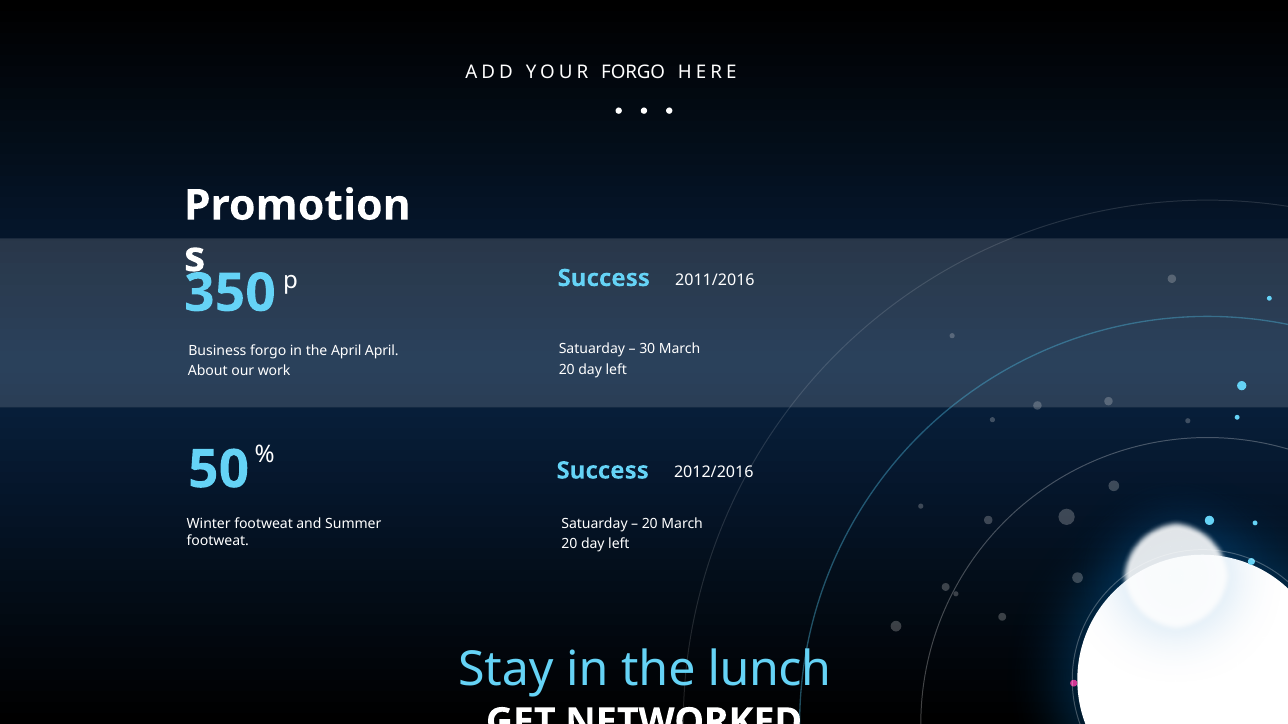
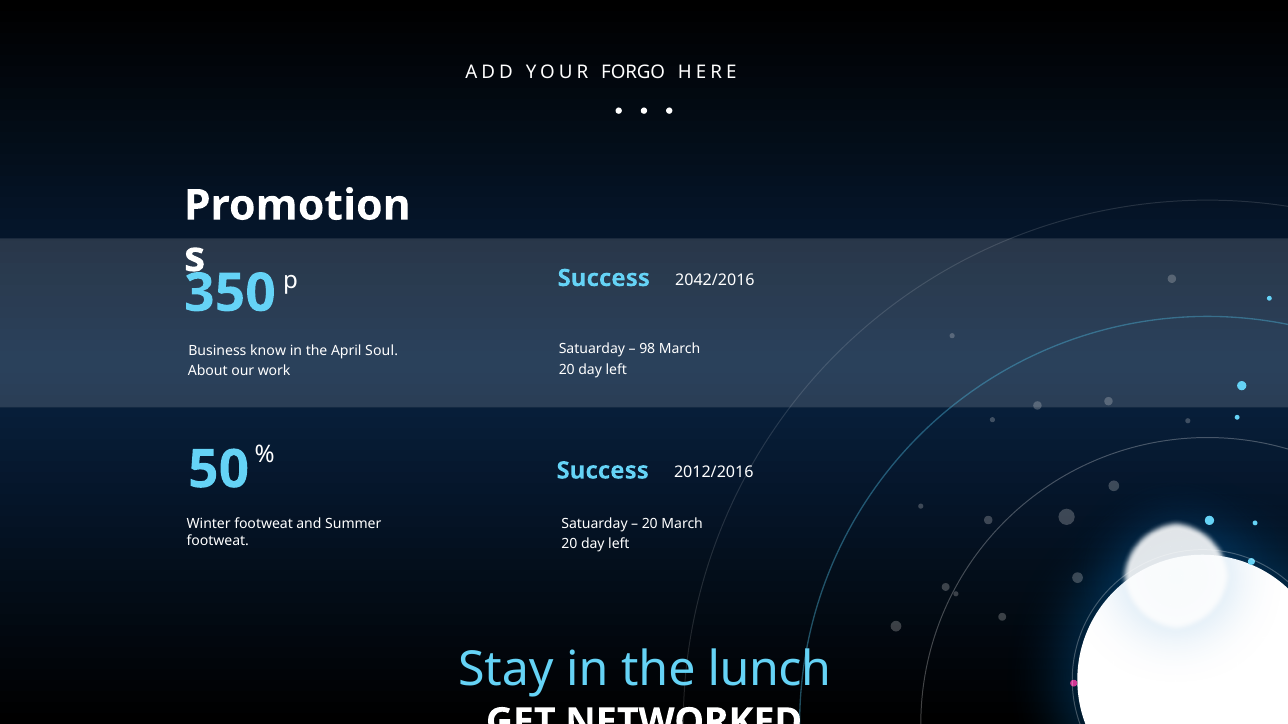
2011/2016: 2011/2016 -> 2042/2016 (715, 280)
30: 30 -> 98 (647, 349)
Business forgo: forgo -> know (268, 351)
April April: April -> Soul (382, 351)
